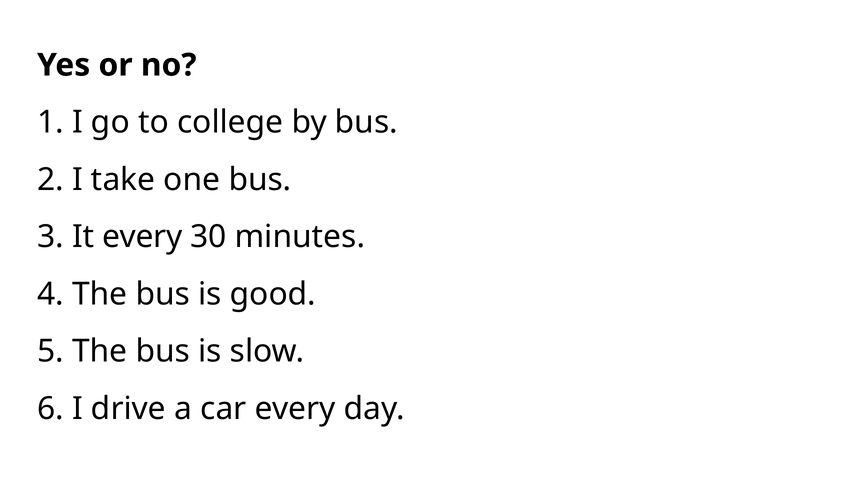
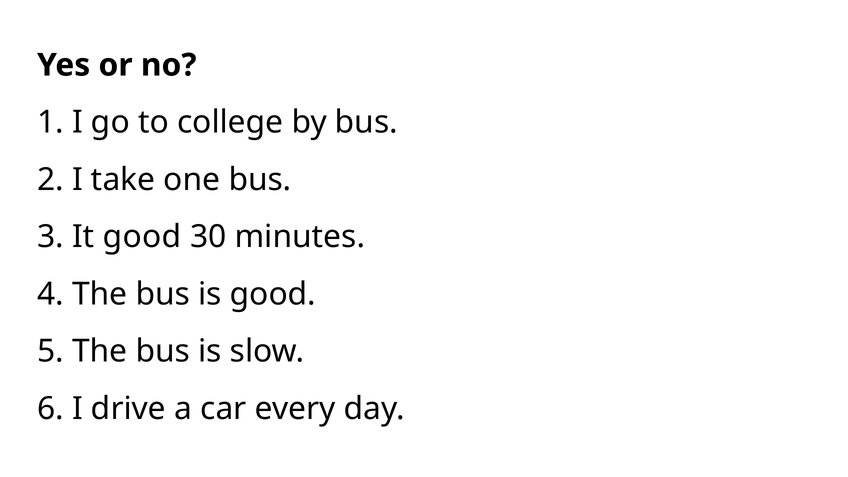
It every: every -> good (142, 237)
